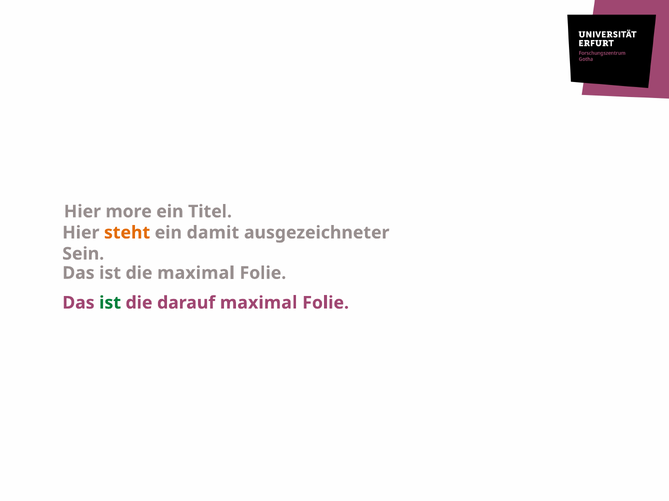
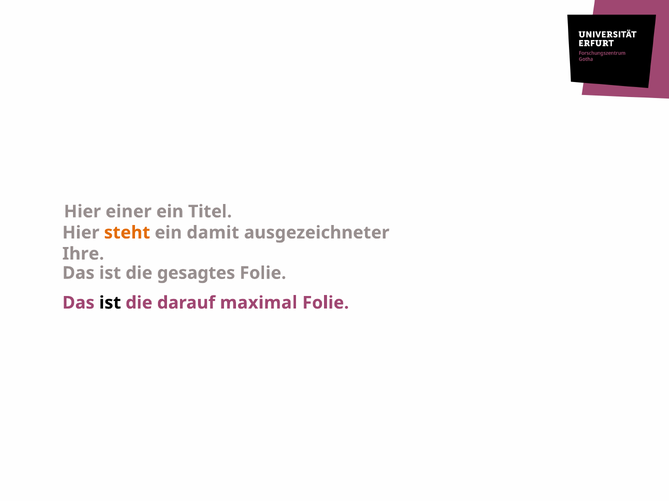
more: more -> einer (129, 212)
Sein: Sein -> Ihre (83, 254)
die maximal: maximal -> gesagtes (196, 273)
ist colour: green -> black (110, 303)
